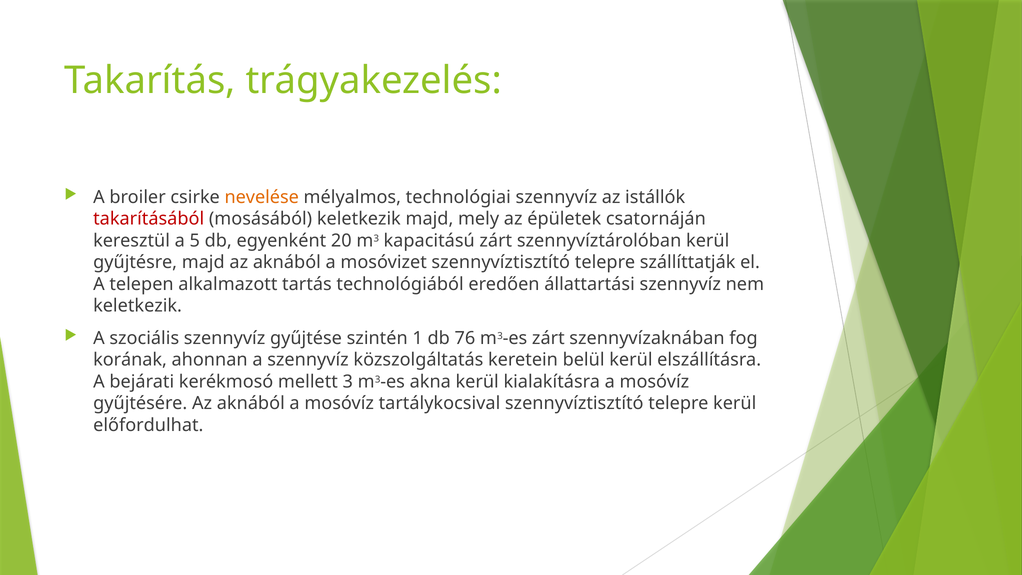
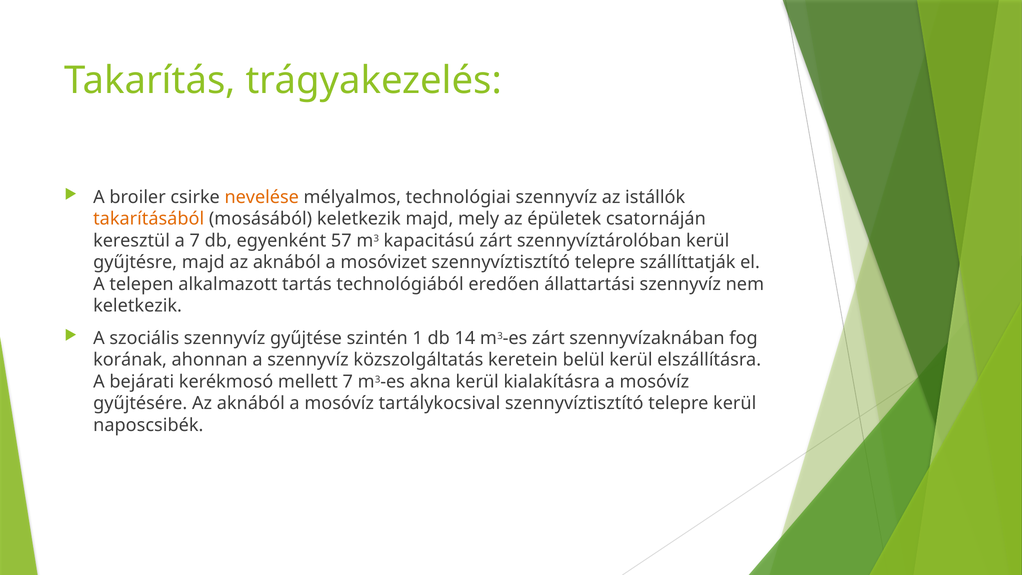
takarításából colour: red -> orange (149, 219)
a 5: 5 -> 7 (195, 241)
20: 20 -> 57 (341, 241)
76: 76 -> 14 (465, 338)
mellett 3: 3 -> 7 (348, 382)
előfordulhat: előfordulhat -> naposcsibék (148, 425)
